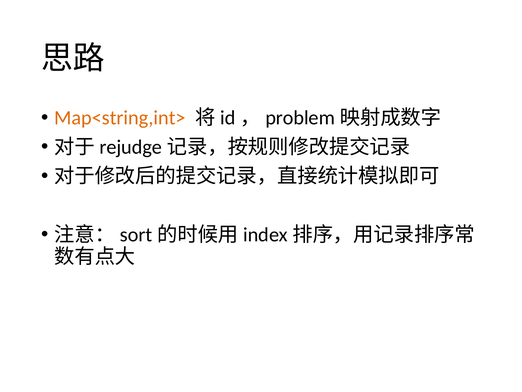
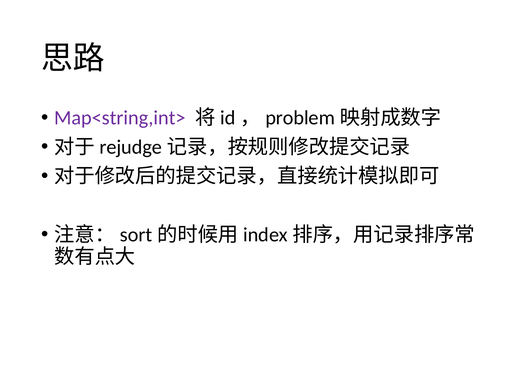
Map<string,int> colour: orange -> purple (120, 118)
